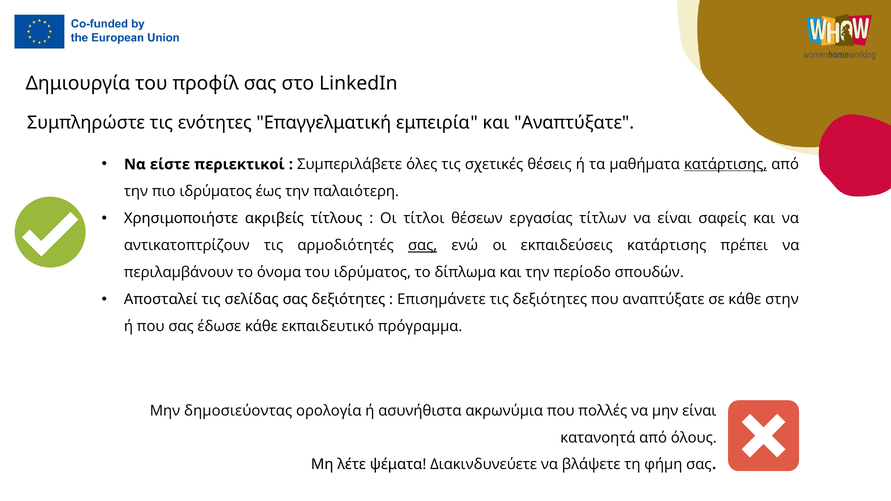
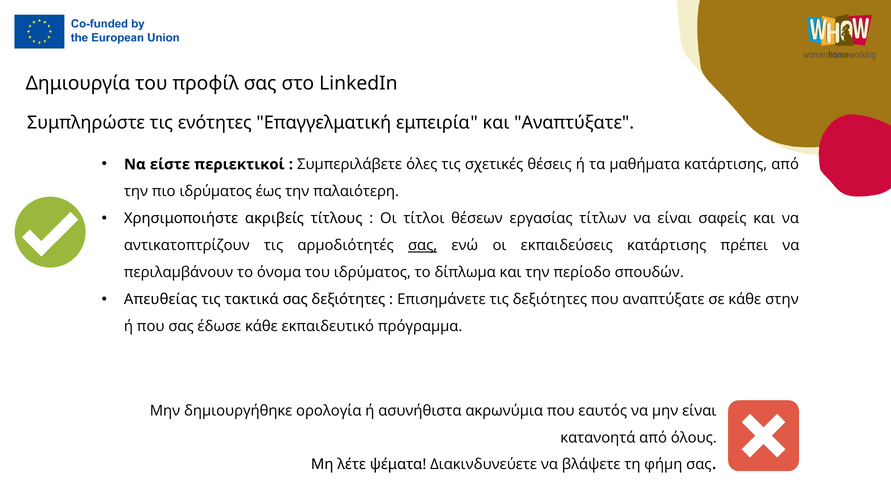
κατάρτισης underline: present -> none (726, 164)
Αποσταλεί: Αποσταλεί -> Απευθείας (161, 300)
σελίδας: σελίδας -> τακτικά (252, 300)
δημοσιεύοντας: δημοσιεύοντας -> δημιουργήθηκε (238, 411)
πολλές: πολλές -> εαυτός (603, 411)
